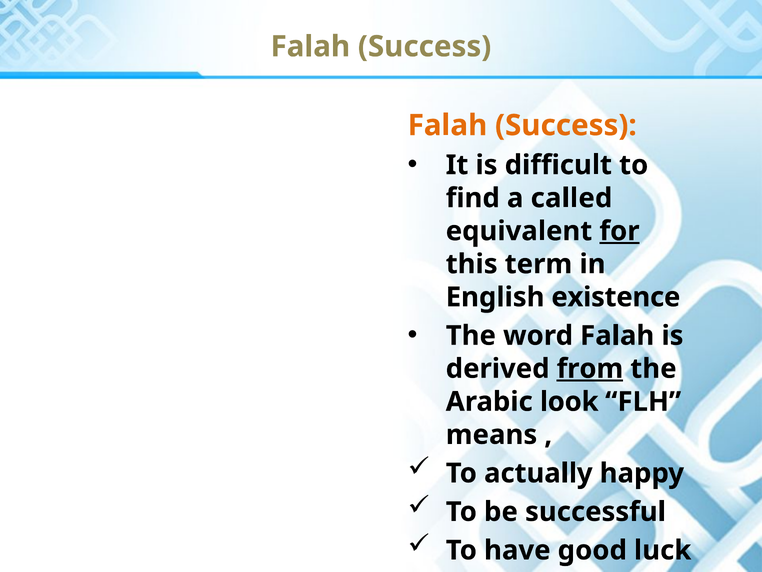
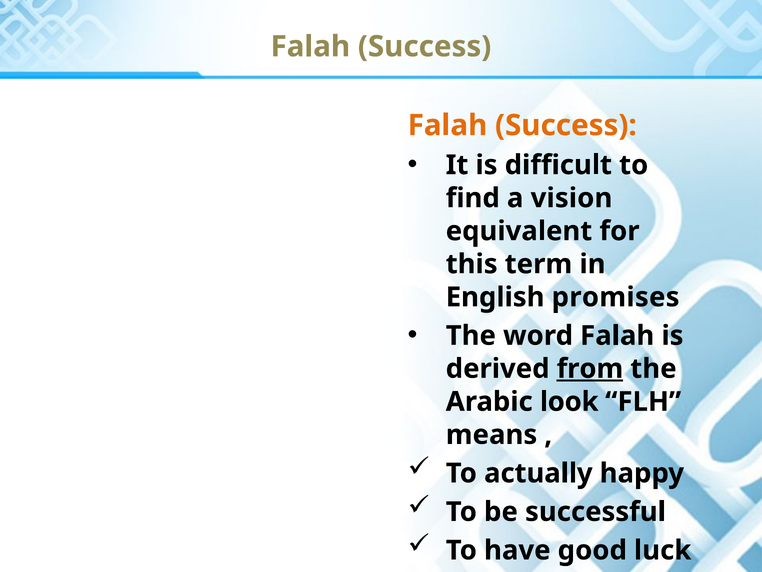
called: called -> vision (572, 198)
for underline: present -> none (620, 231)
existence: existence -> promises (616, 297)
